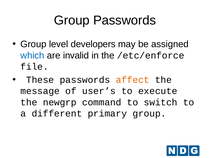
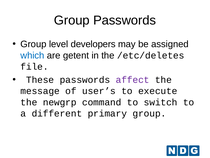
invalid: invalid -> getent (76, 55)
/etc/enforce: /etc/enforce -> /etc/deletes (151, 55)
affect colour: orange -> purple (133, 80)
